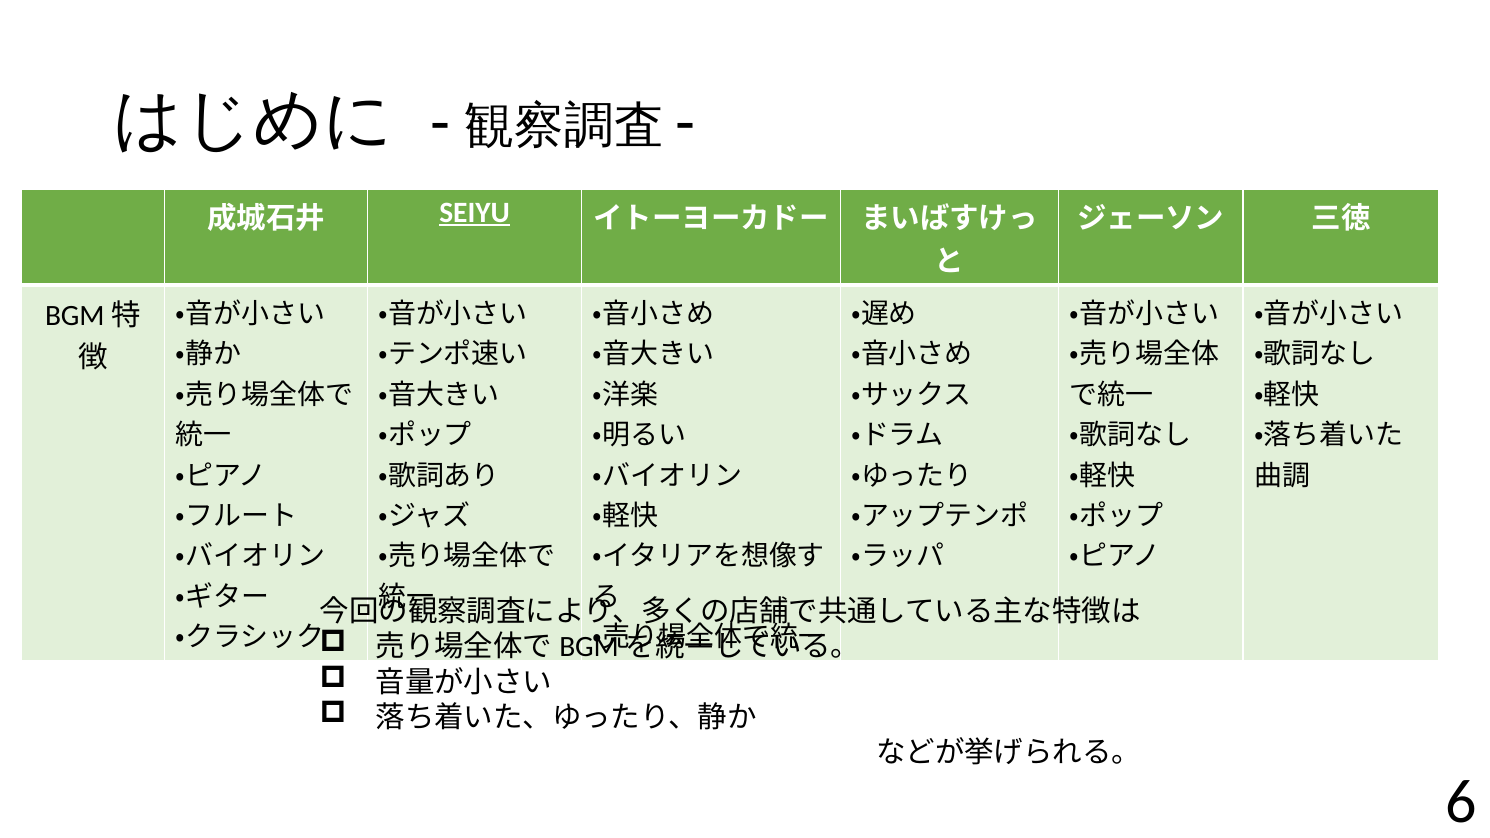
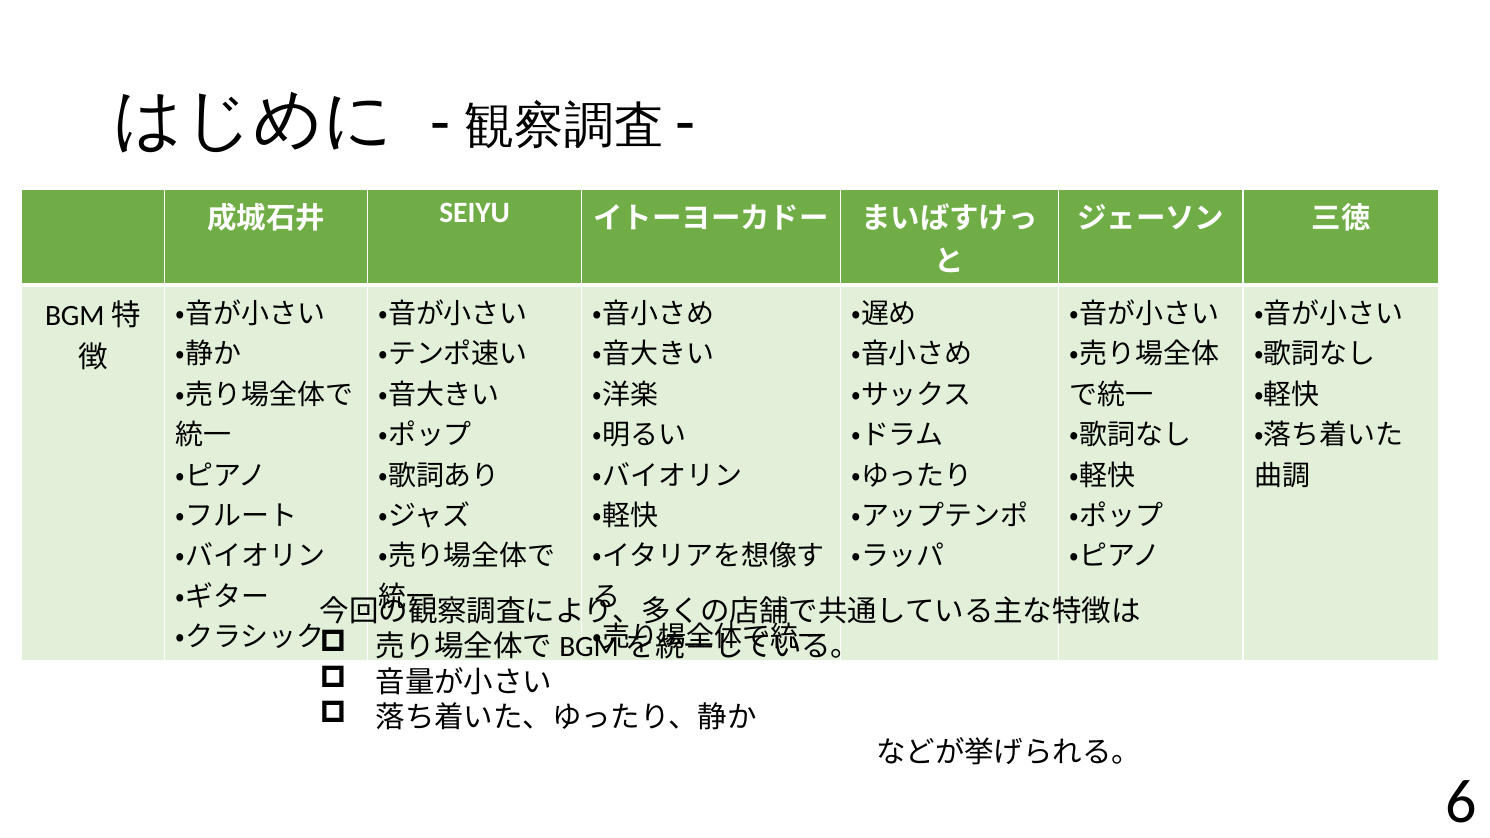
SEIYU underline: present -> none (475, 213)
